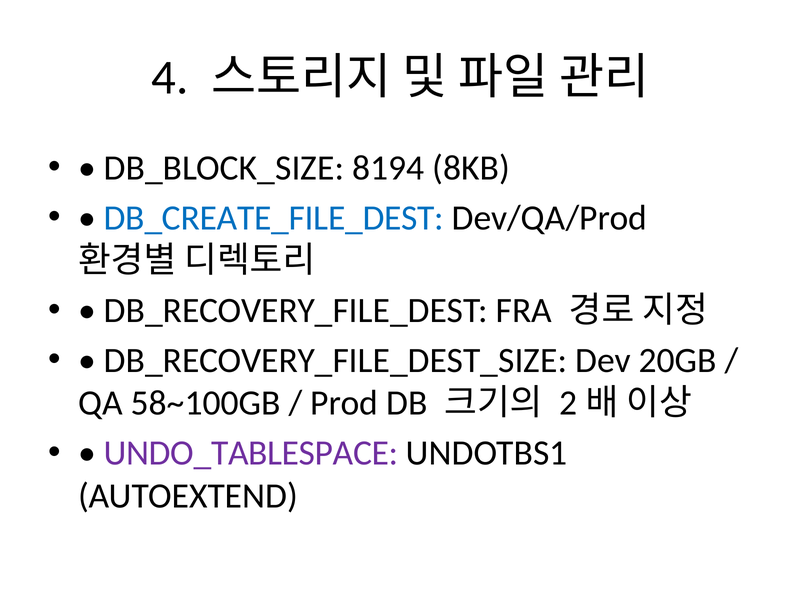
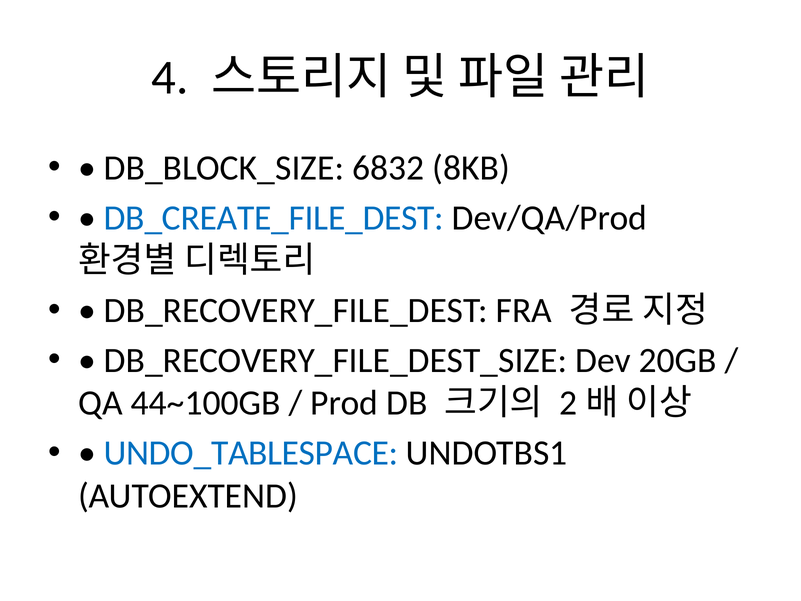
8194: 8194 -> 6832 (388, 168)
58~100GB: 58~100GB -> 44~100GB (206, 403)
UNDO_TABLESPACE colour: purple -> blue (251, 453)
